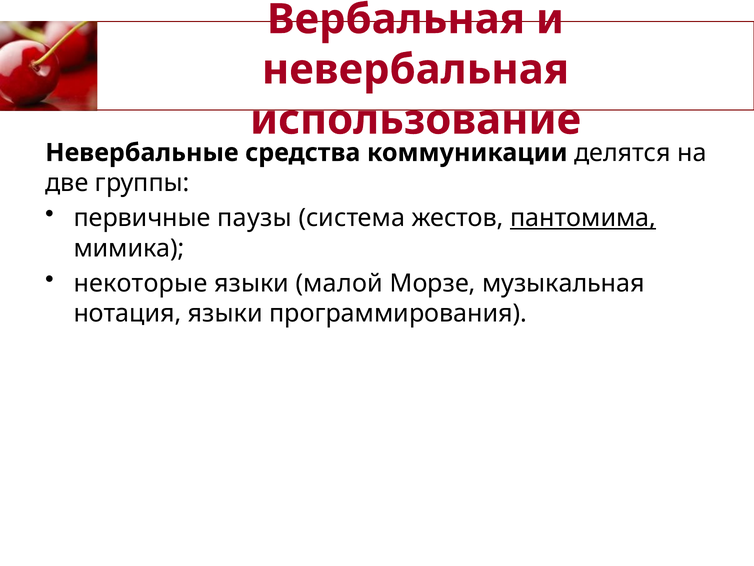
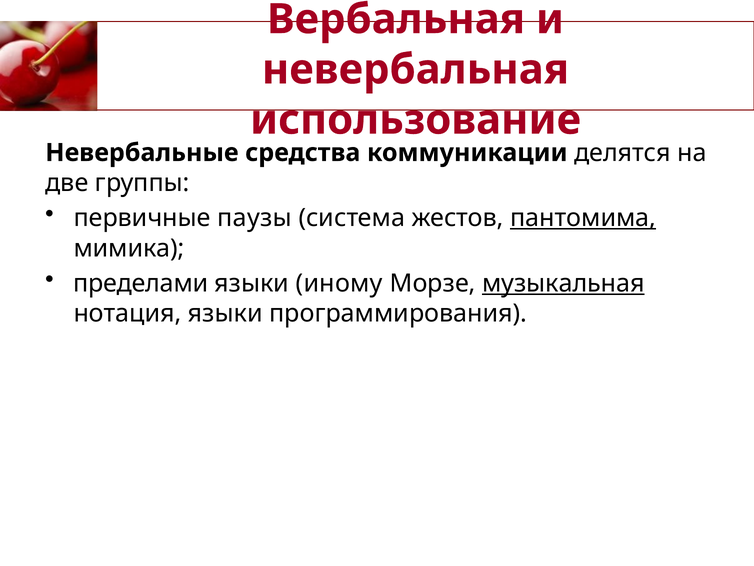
некоторые: некоторые -> пределами (141, 283)
малой: малой -> иному (339, 283)
музыкальная underline: none -> present (563, 283)
